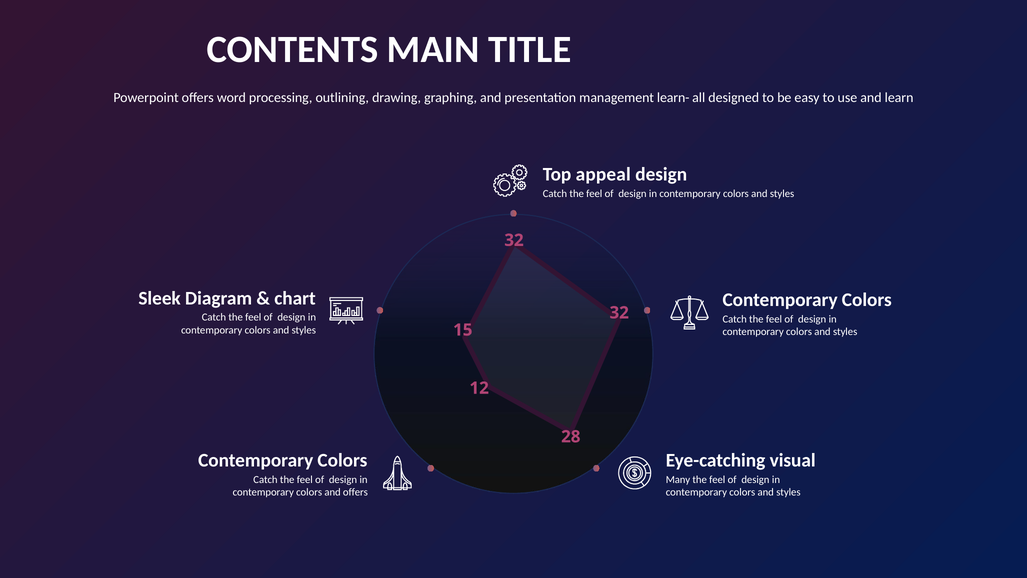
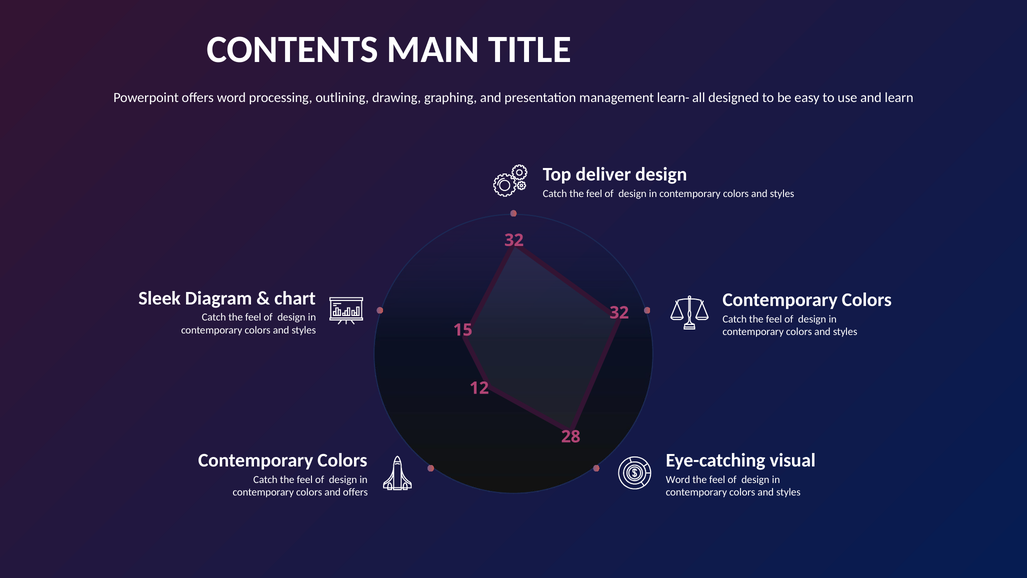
appeal: appeal -> deliver (603, 174)
Many: Many -> Word (678, 479)
